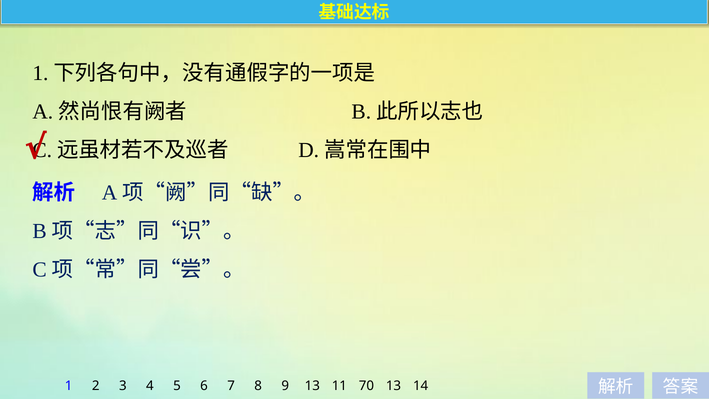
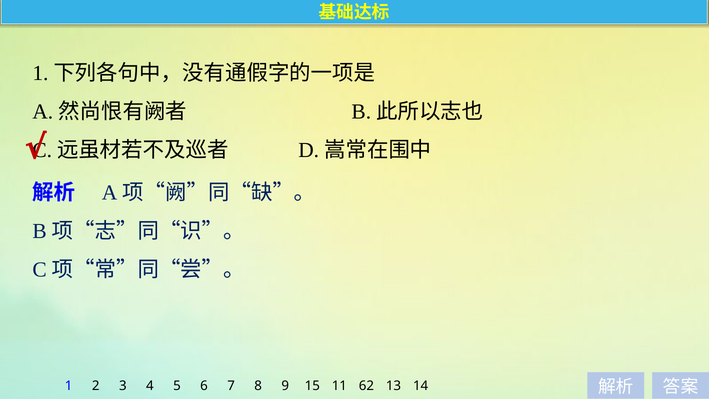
9 13: 13 -> 15 (312, 386)
70: 70 -> 62 (366, 386)
